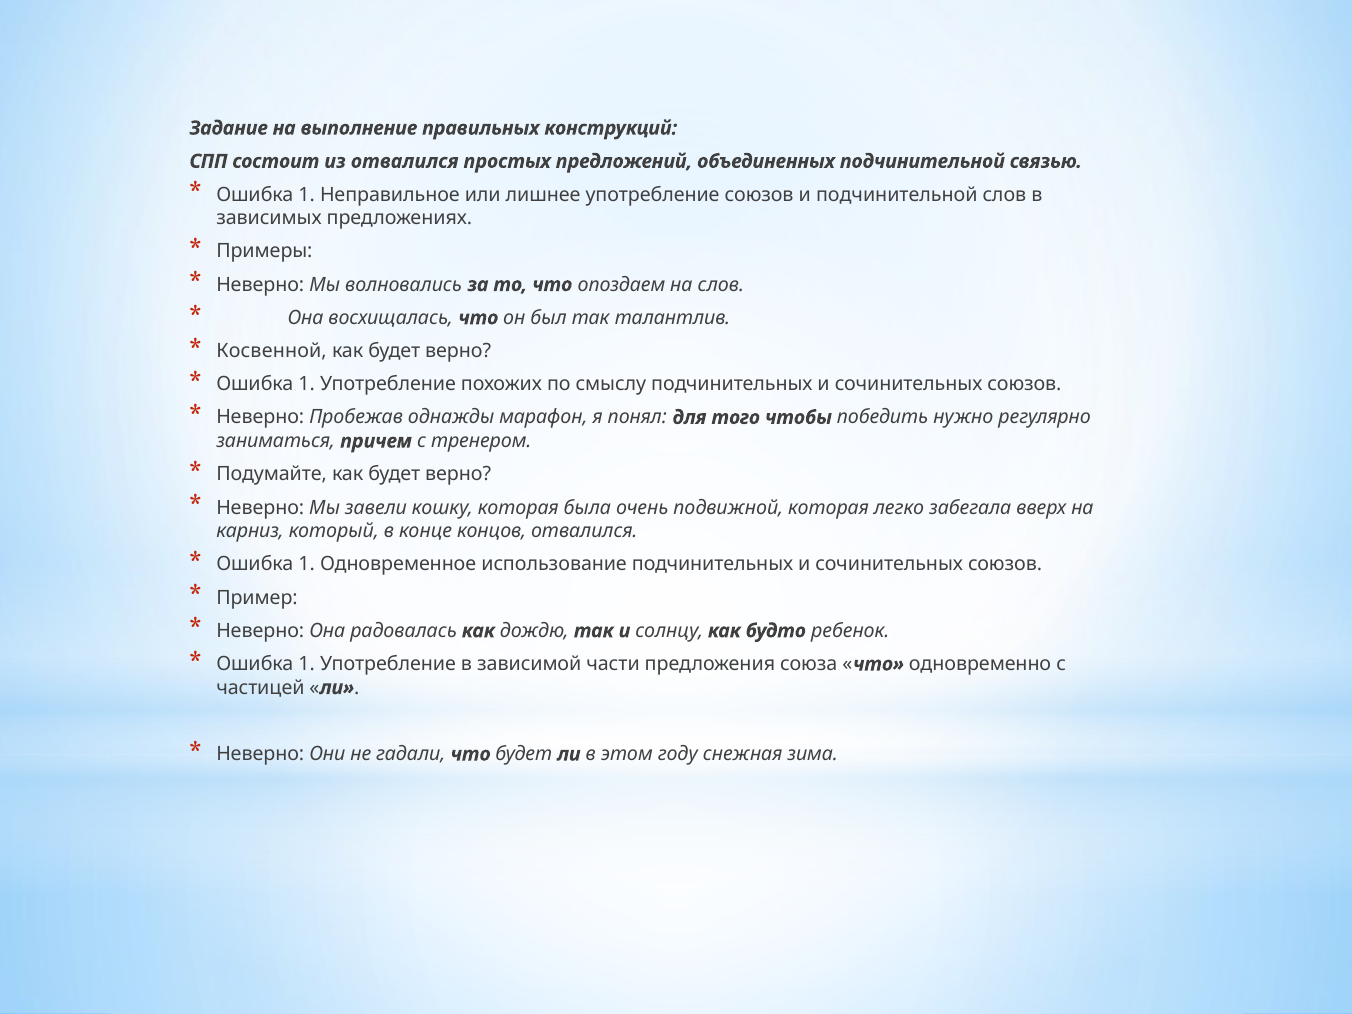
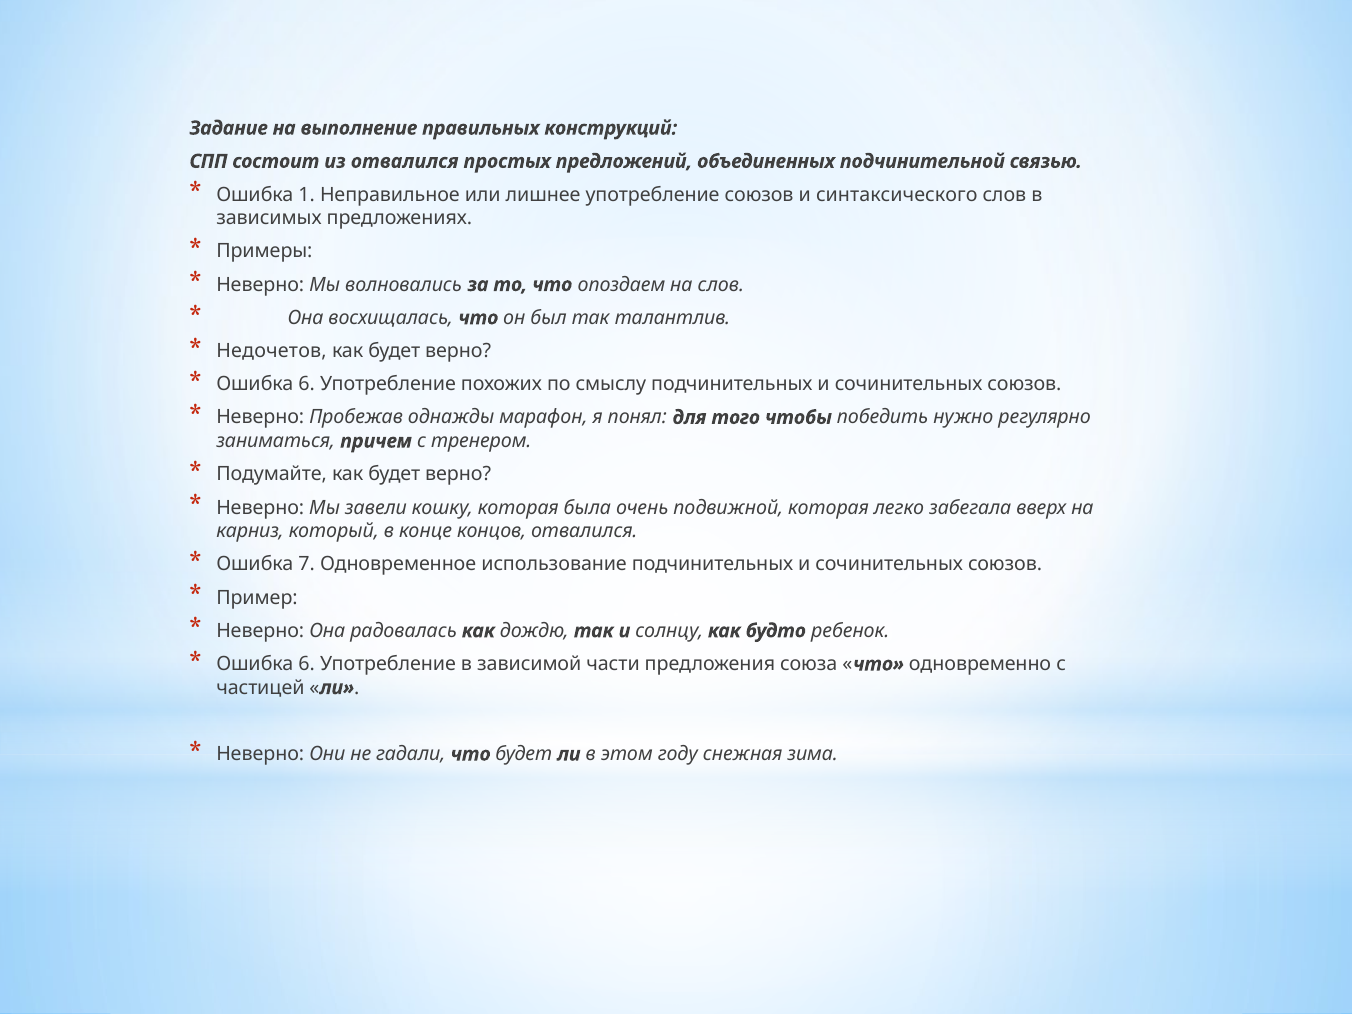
и подчинительной: подчинительной -> синтаксического (897, 195)
Косвенной: Косвенной -> Недочетов (272, 351)
1: 1 -> 6 (307, 384)
1: 1 -> 7 (307, 564)
1: 1 -> 6 (307, 664)
